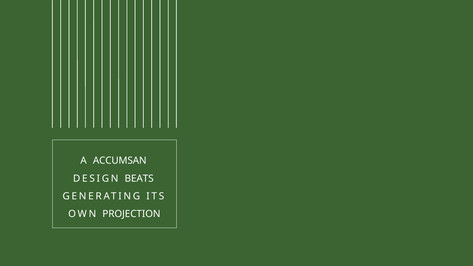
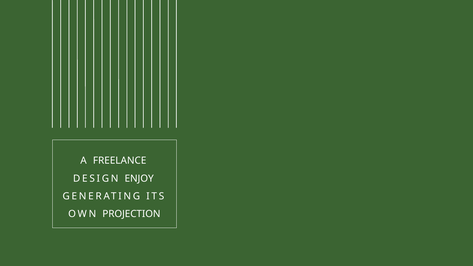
ACCUMSAN: ACCUMSAN -> FREELANCE (120, 161)
BEATS: BEATS -> ENJOY (139, 179)
